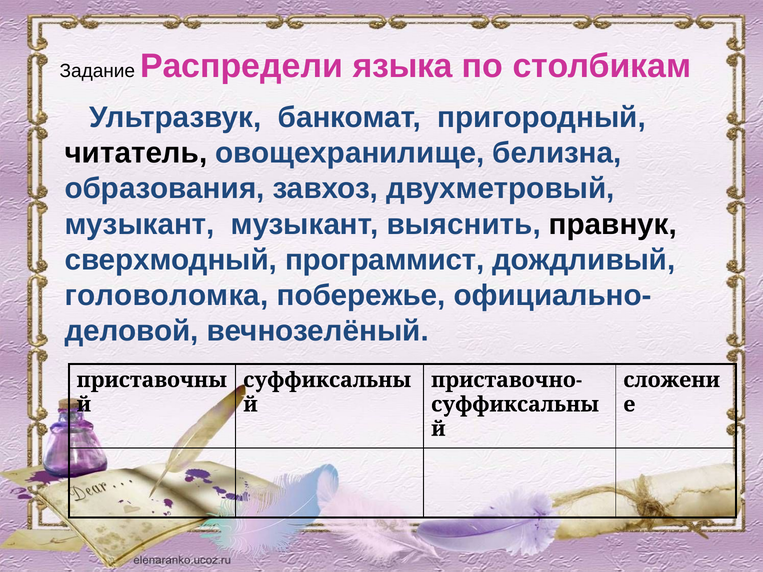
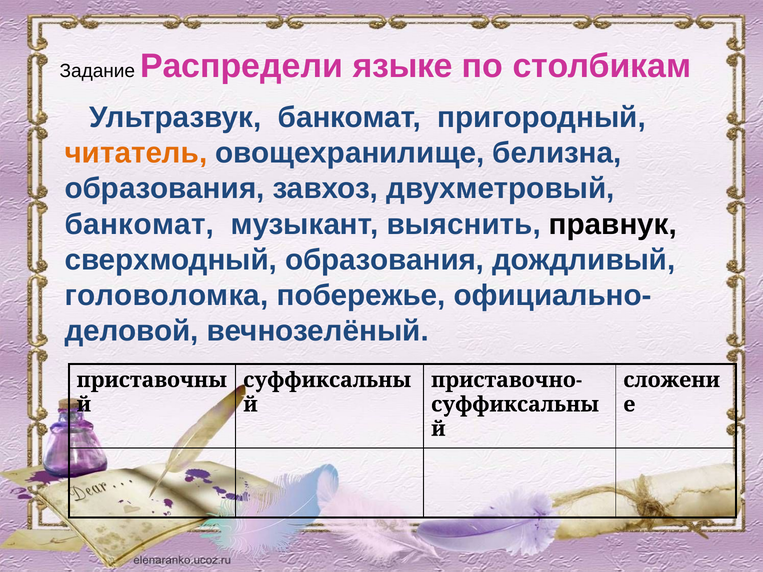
языка: языка -> языке (403, 66)
читатель colour: black -> orange (136, 153)
музыкант: музыкант -> банкомат (139, 224)
сверхмодный программист: программист -> образования (385, 260)
